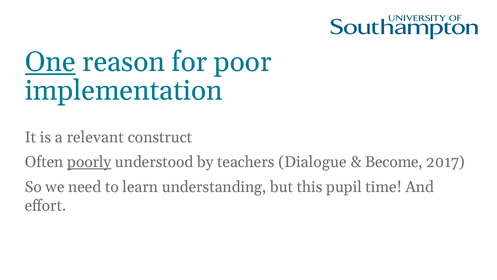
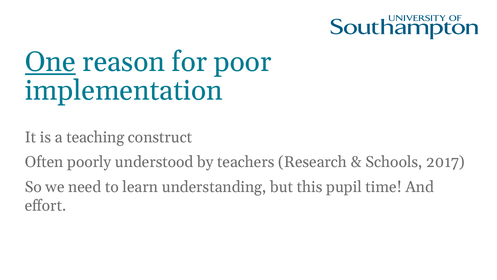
relevant: relevant -> teaching (95, 137)
poorly underline: present -> none (89, 162)
Dialogue: Dialogue -> Research (313, 162)
Become: Become -> Schools (394, 162)
